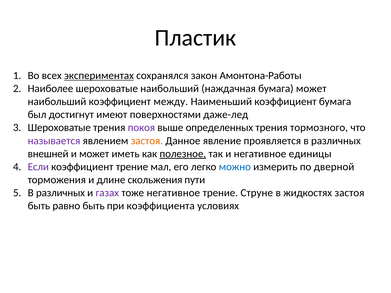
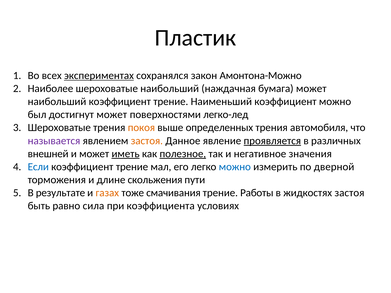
Амонтона-Работы: Амонтона-Работы -> Амонтона-Можно (261, 76)
наибольший коэффициент между: между -> трение (171, 102)
коэффициент бумага: бумага -> можно (335, 102)
достигнут имеют: имеют -> может (112, 115)
даже-лед: даже-лед -> легко-лед (226, 115)
покоя colour: purple -> orange (141, 128)
тормозного: тормозного -> автомобиля (319, 128)
проявляется underline: none -> present (272, 141)
иметь underline: none -> present (126, 154)
единицы: единицы -> значения (310, 154)
Если colour: purple -> blue (38, 167)
различных: различных -> результате (60, 193)
газах colour: purple -> orange (107, 193)
тоже негативное: негативное -> смачивания (173, 193)
Струне: Струне -> Работы (257, 193)
равно быть: быть -> сила (93, 206)
